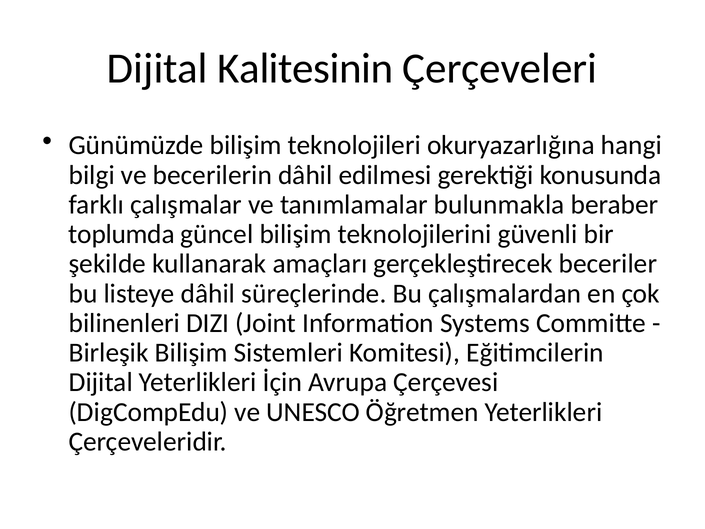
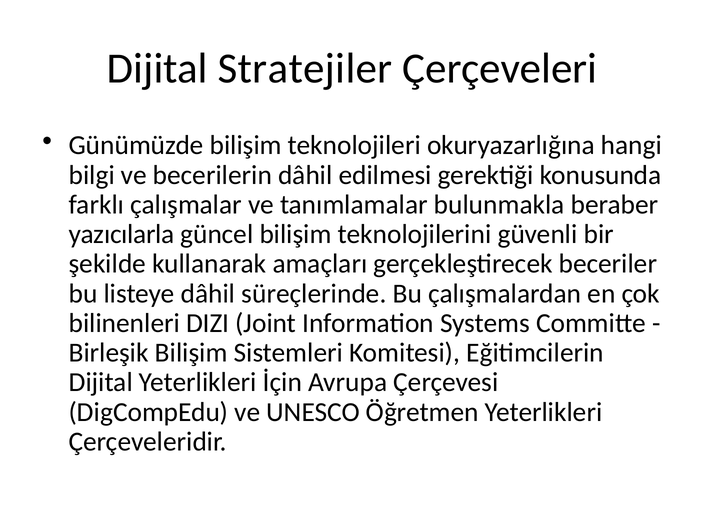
Kalitesinin: Kalitesinin -> Stratejiler (305, 68)
toplumda: toplumda -> yazıcılarla (122, 234)
